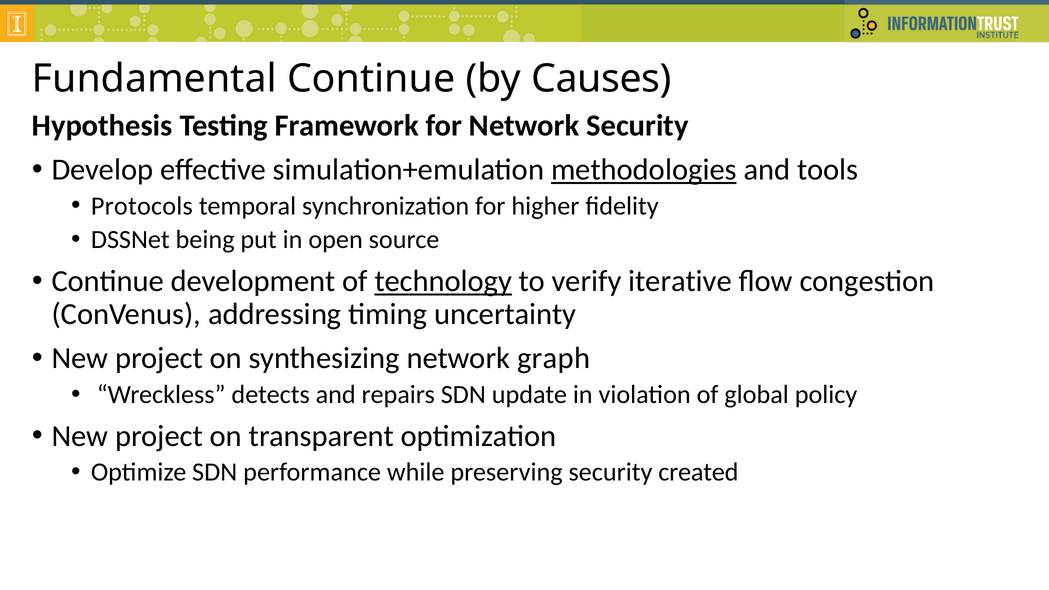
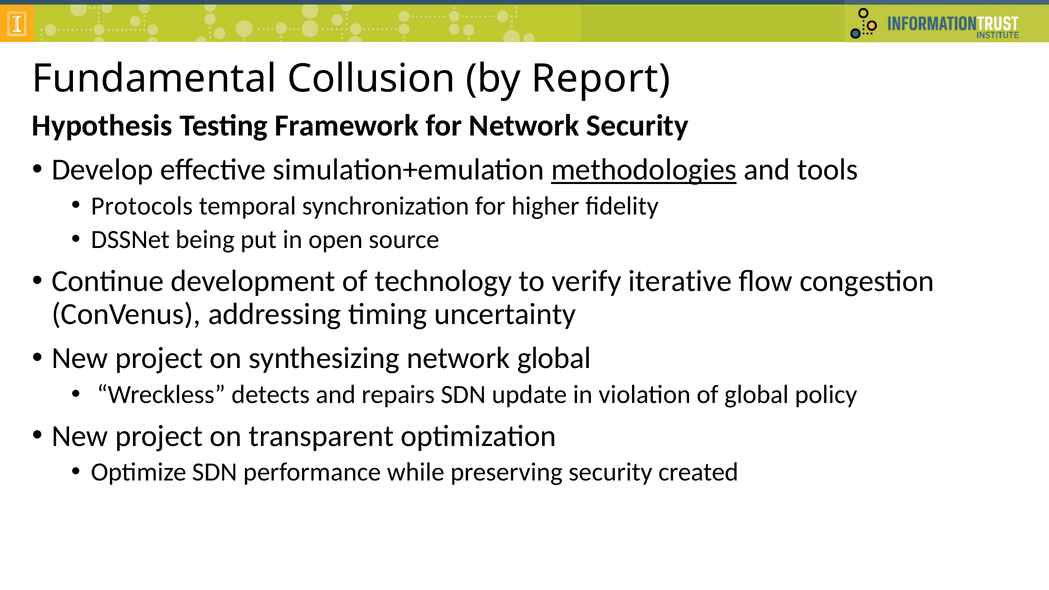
Fundamental Continue: Continue -> Collusion (371, 79)
Causes: Causes -> Report (601, 79)
technology underline: present -> none (443, 281)
network graph: graph -> global (554, 358)
